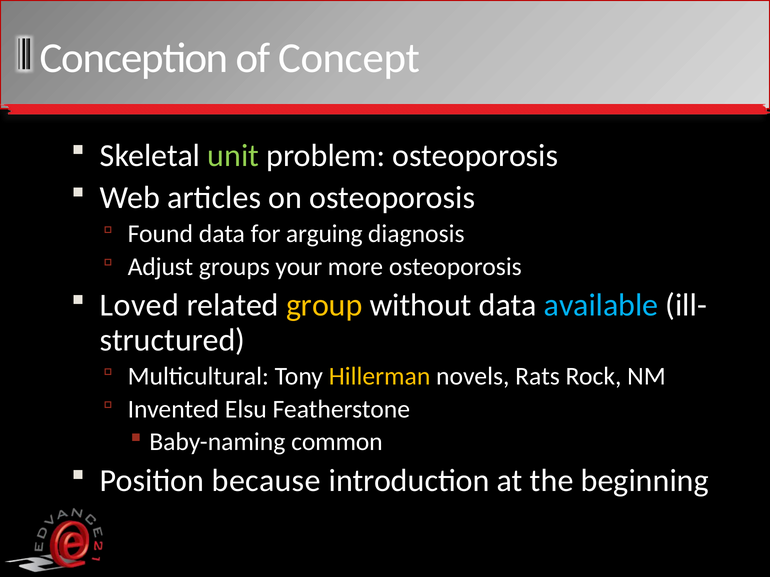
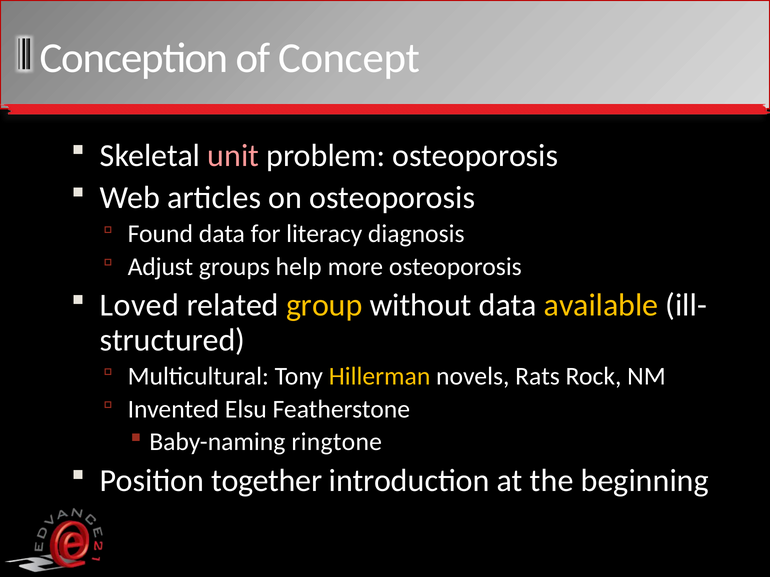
unit colour: light green -> pink (233, 156)
arguing: arguing -> literacy (324, 234)
your: your -> help (299, 267)
available colour: light blue -> yellow (601, 306)
common: common -> ringtone (337, 442)
because: because -> together (267, 481)
